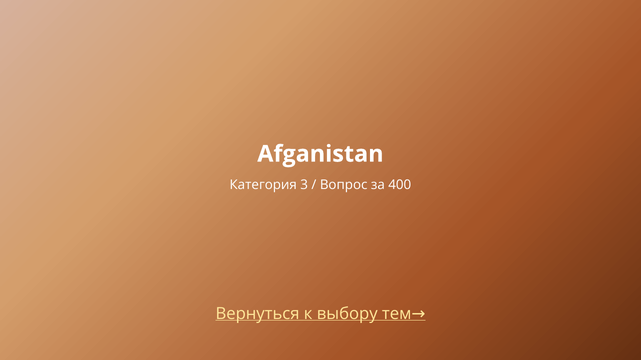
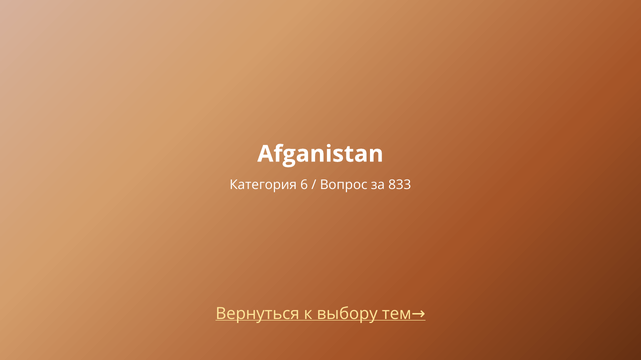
3: 3 -> 6 (304, 185)
400: 400 -> 833 (400, 185)
